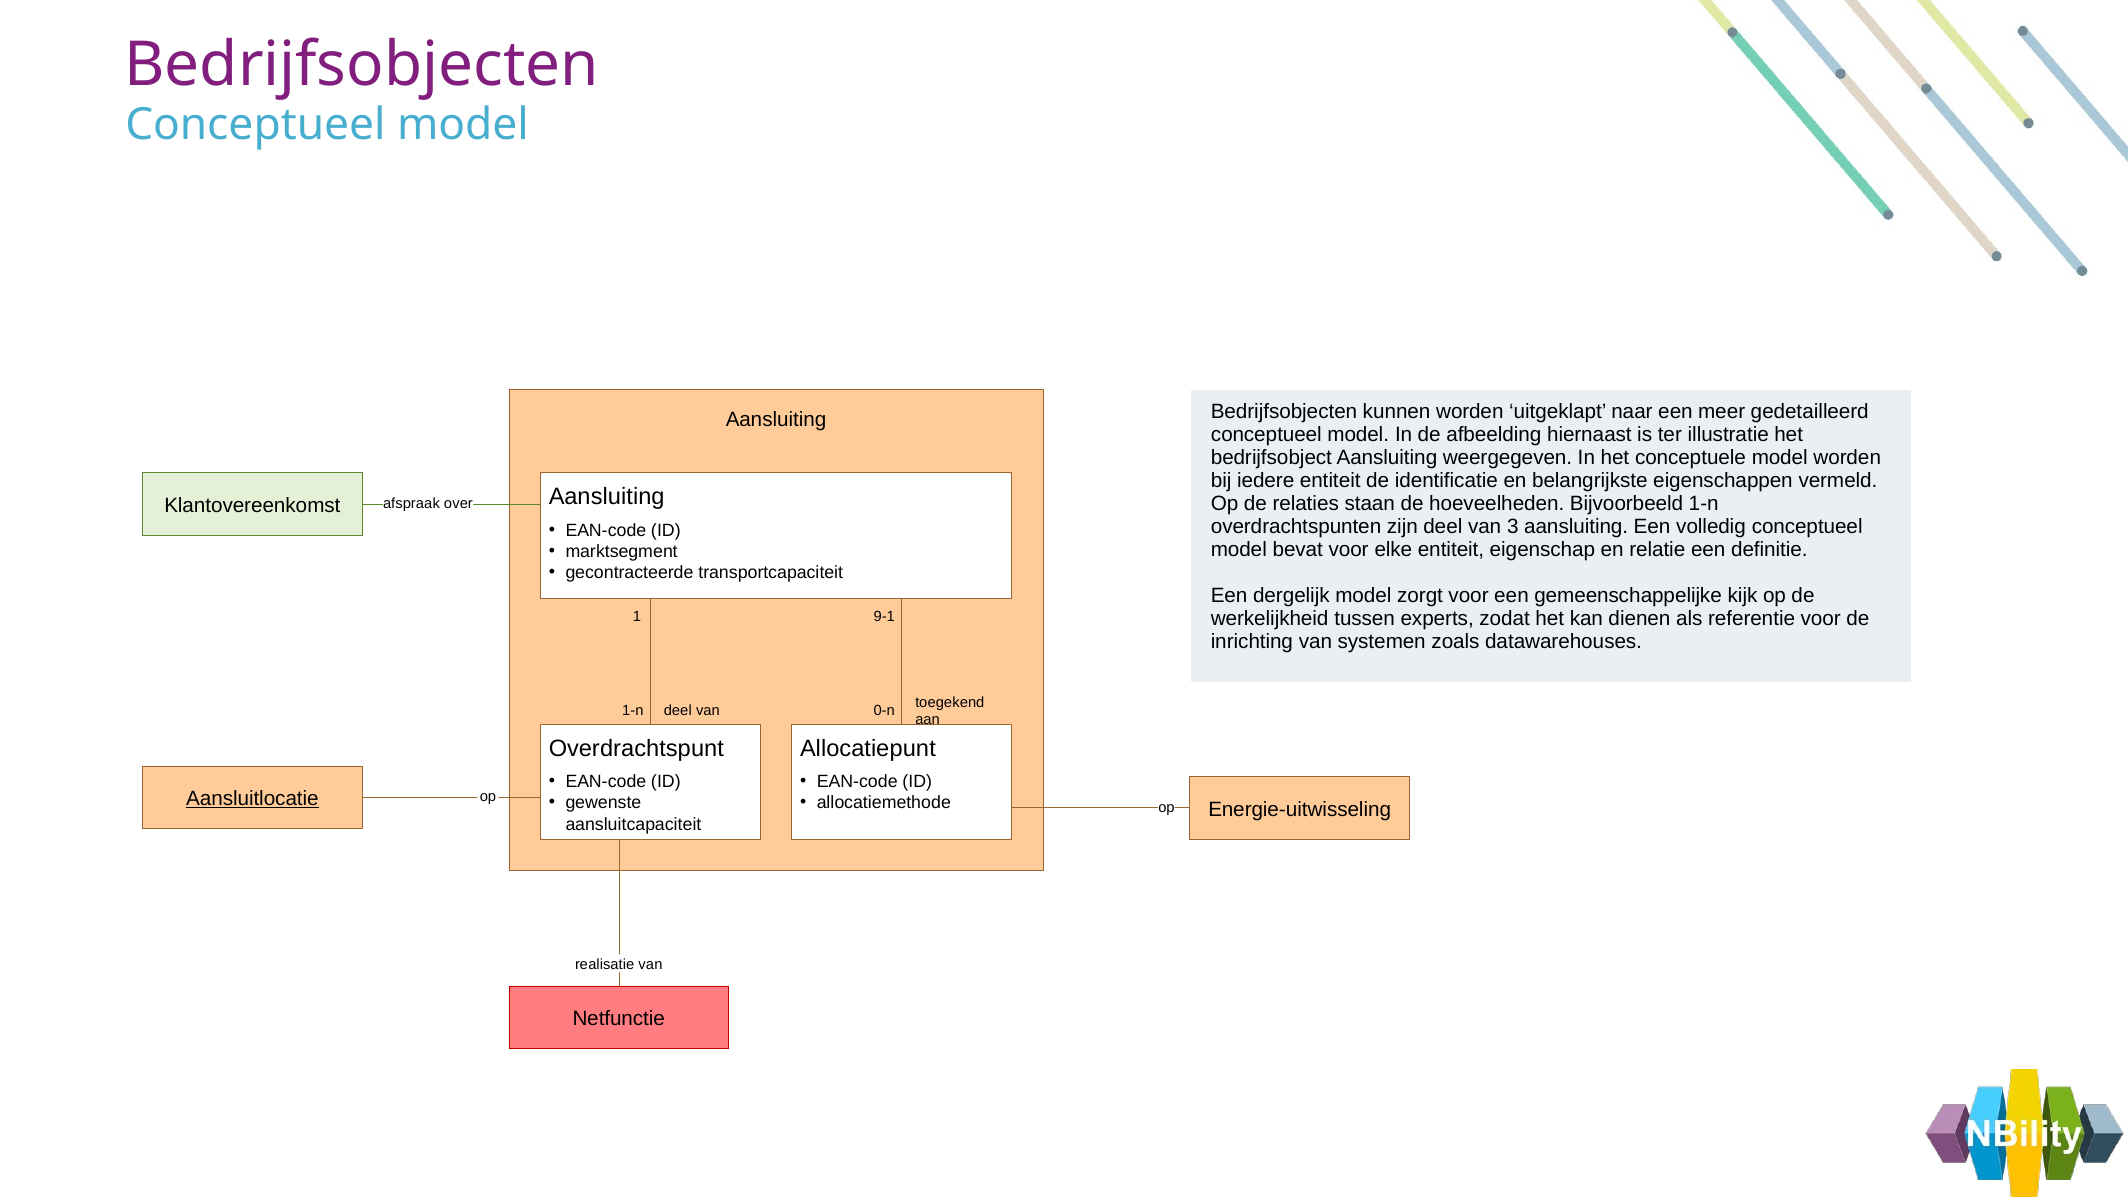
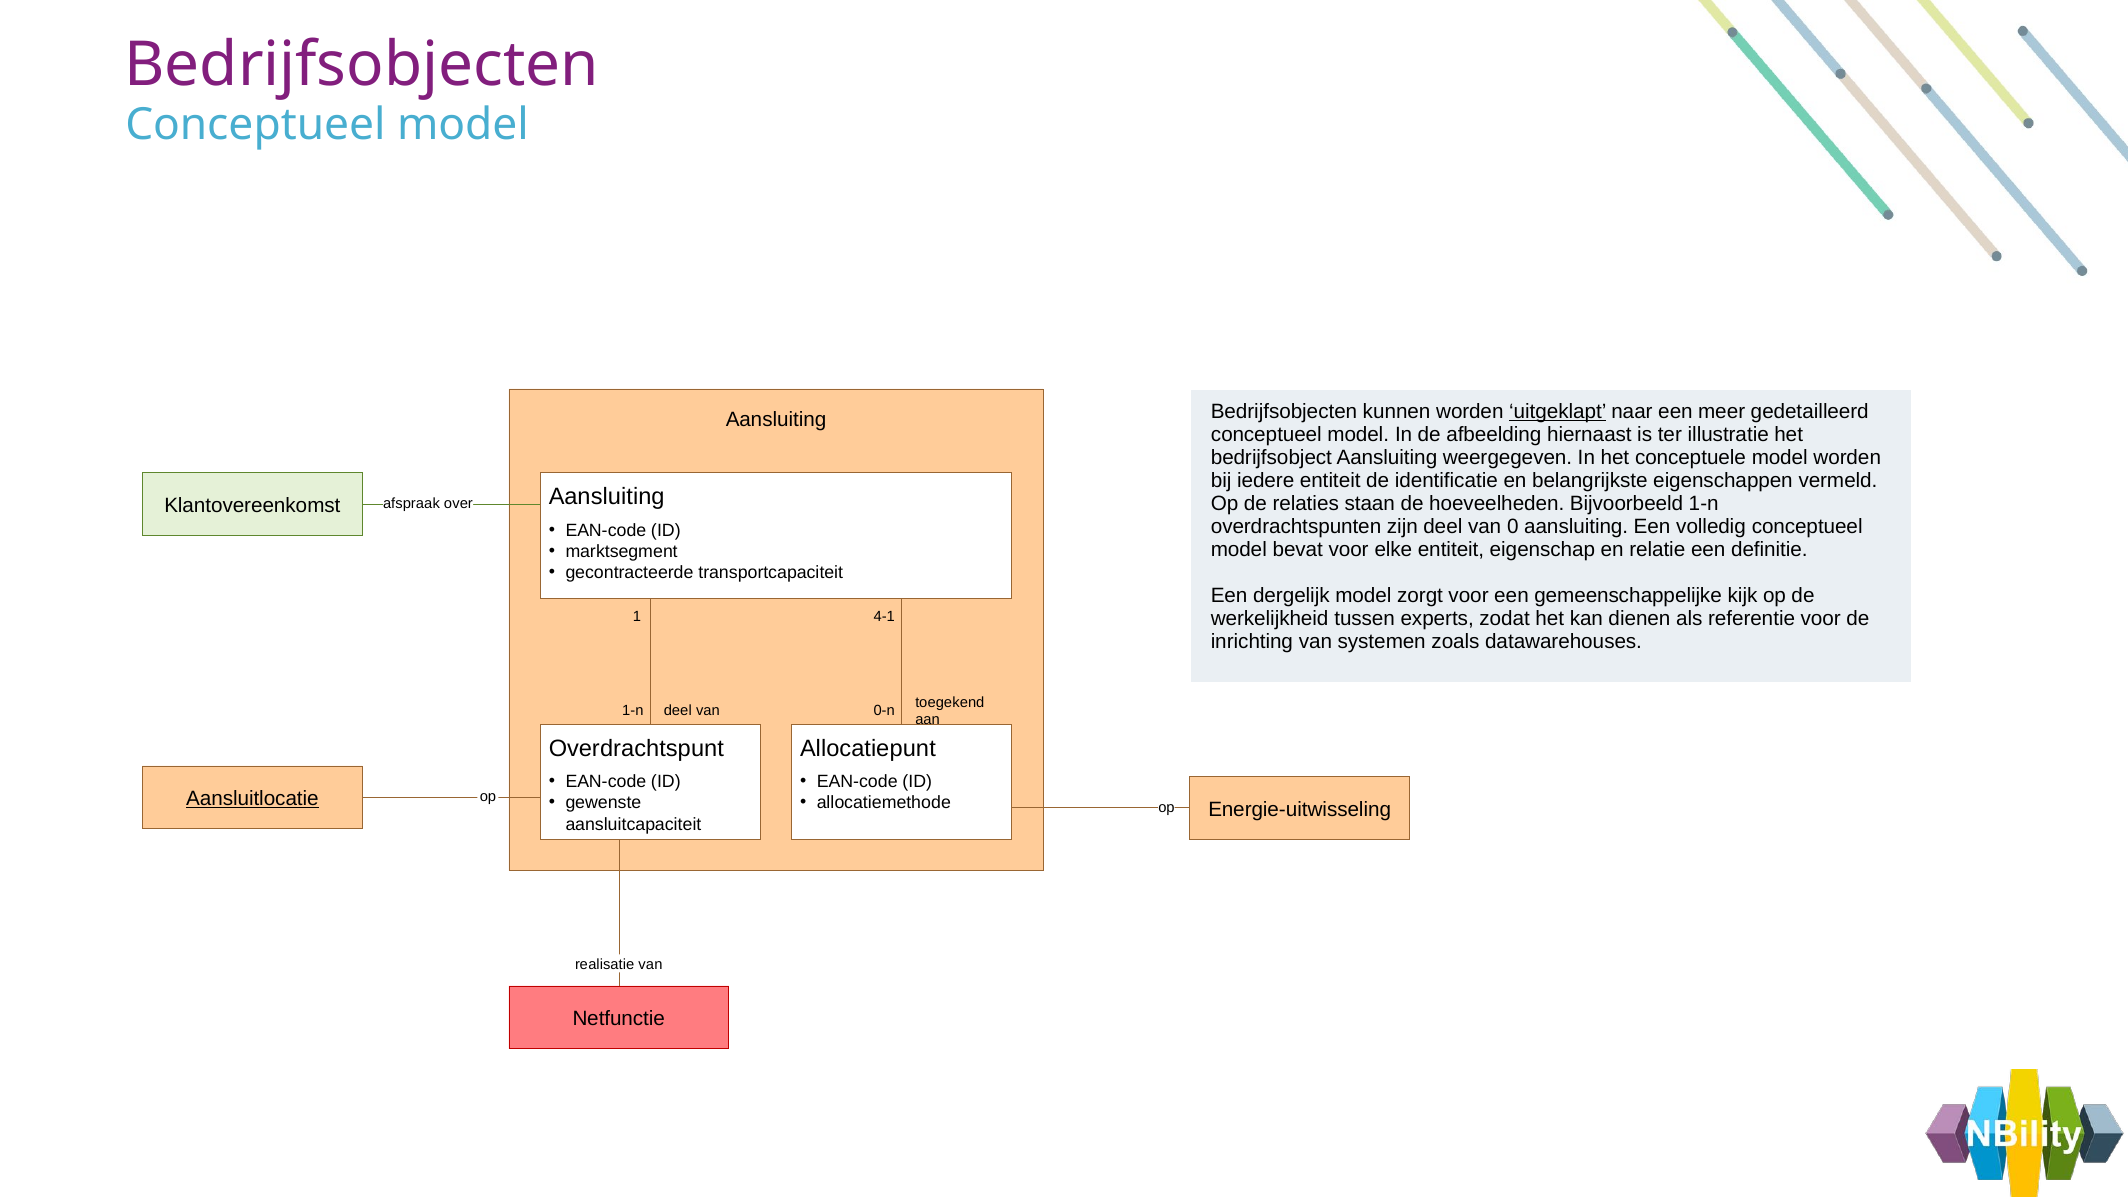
uitgeklapt underline: none -> present (1558, 412)
3: 3 -> 0 (1513, 527)
9-1: 9-1 -> 4-1 (884, 617)
